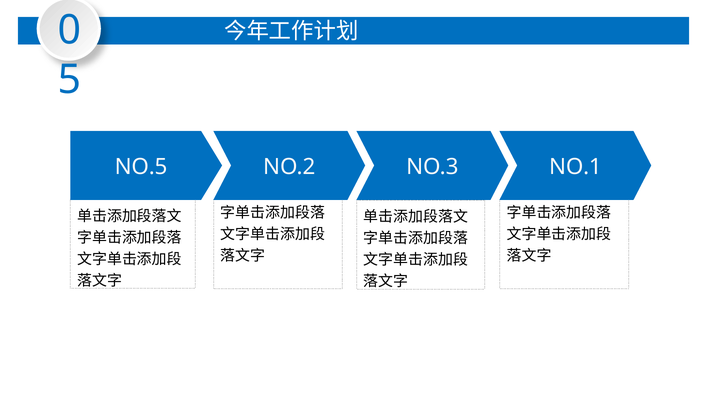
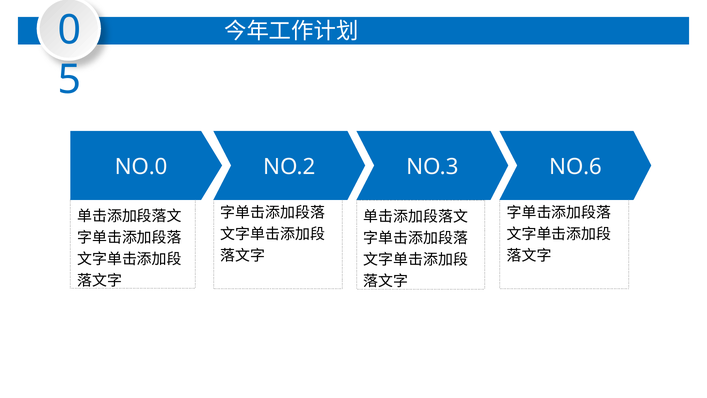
NO.5: NO.5 -> NO.0 (141, 167)
NO.1: NO.1 -> NO.6 (575, 167)
